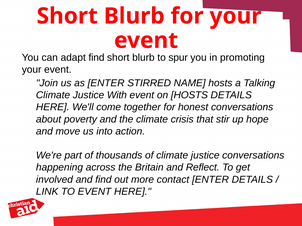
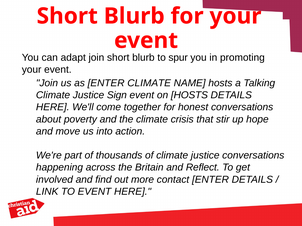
adapt find: find -> join (96, 58)
ENTER STIRRED: STIRRED -> CLIMATE (149, 83)
With: With -> Sign (117, 95)
